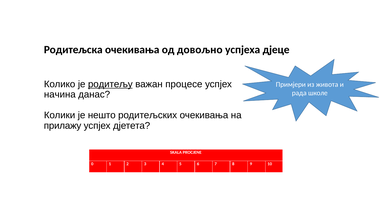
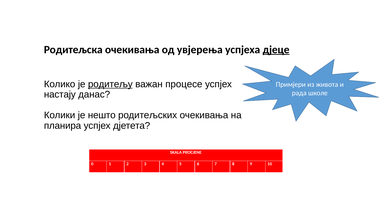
довољно: довољно -> увјерења (200, 50)
дјеце underline: none -> present (276, 50)
начина: начина -> настају (60, 95)
прилажу: прилажу -> планира (63, 126)
